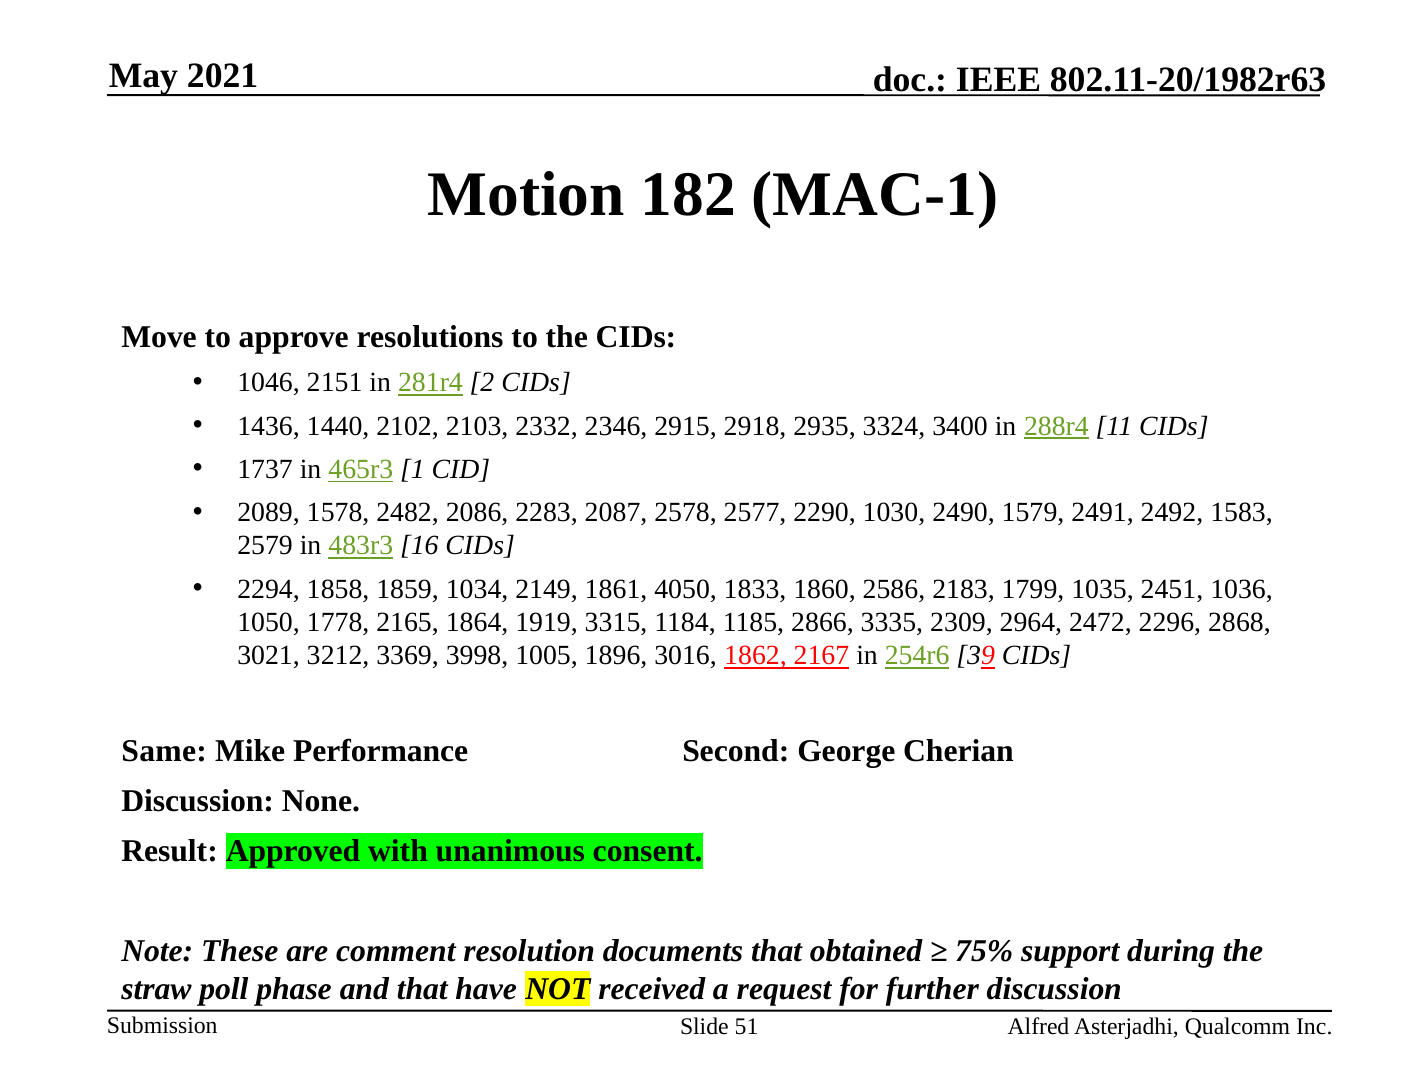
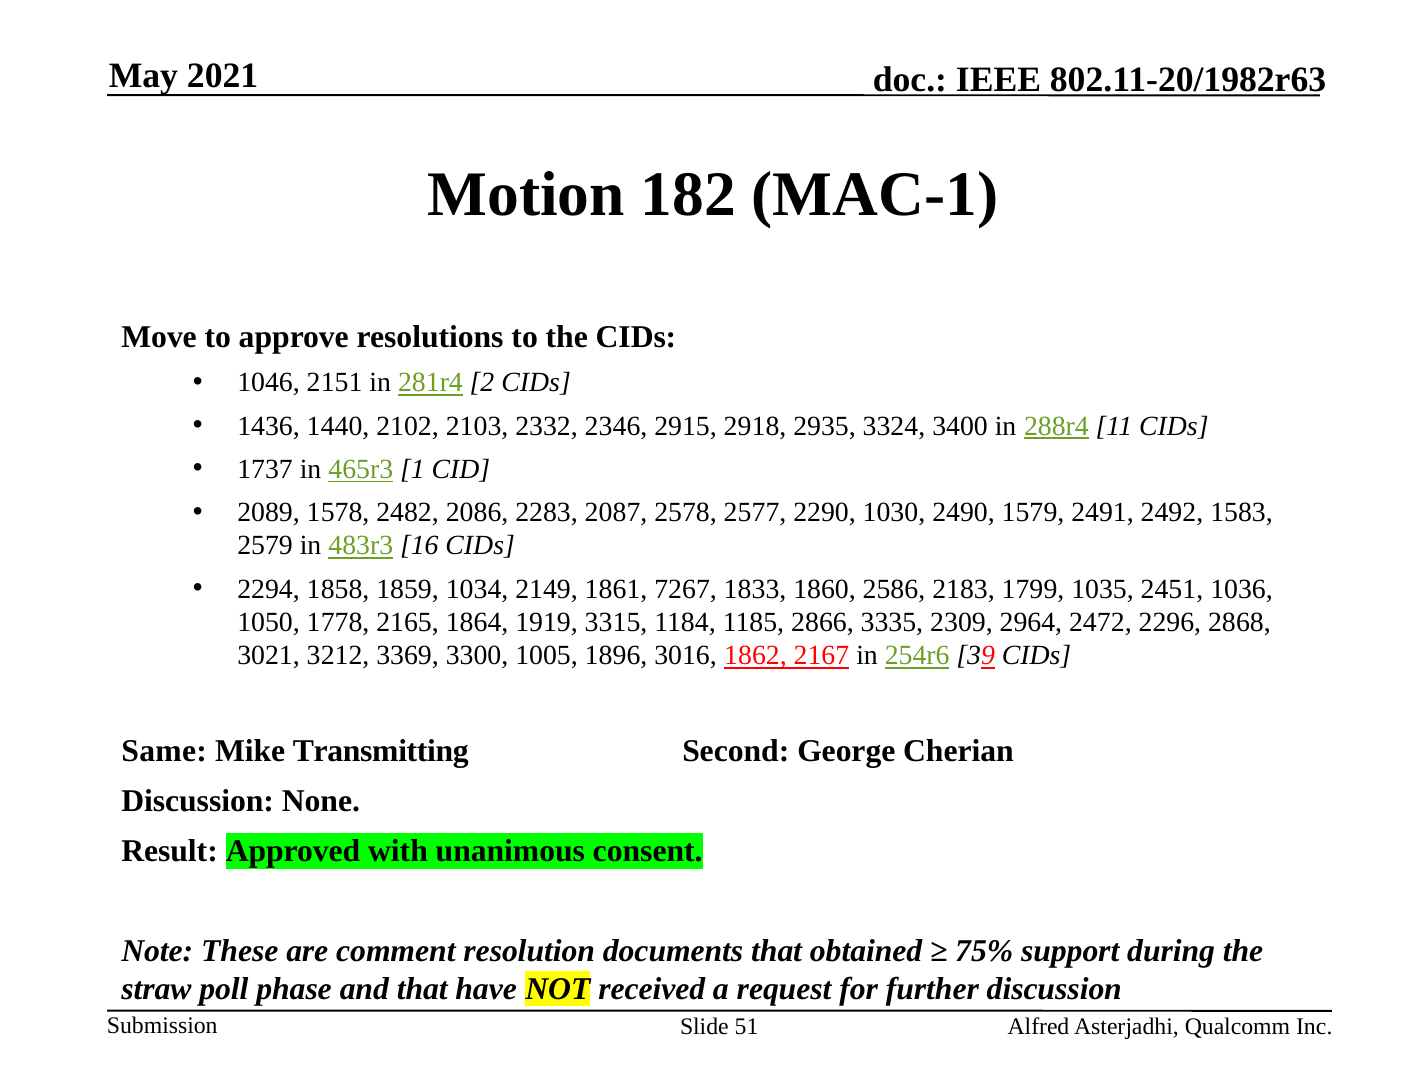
4050: 4050 -> 7267 (686, 589)
3998: 3998 -> 3300 (477, 656)
Performance: Performance -> Transmitting (381, 751)
